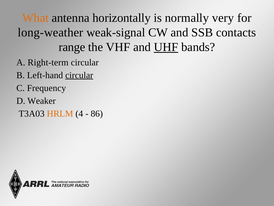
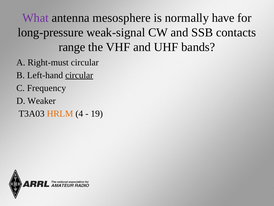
What colour: orange -> purple (35, 18)
horizontally: horizontally -> mesosphere (122, 18)
very: very -> have (223, 18)
long-weather: long-weather -> long-pressure (51, 32)
UHF underline: present -> none (166, 47)
Right-term: Right-term -> Right-must (48, 62)
86: 86 -> 19 (97, 113)
